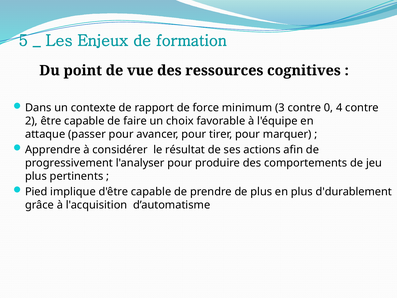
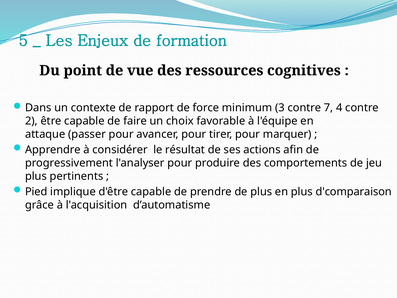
0: 0 -> 7 (329, 108)
d'durablement: d'durablement -> d'comparaison (354, 192)
